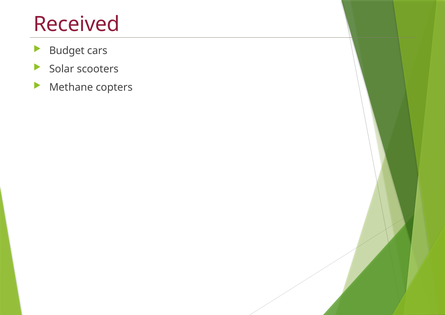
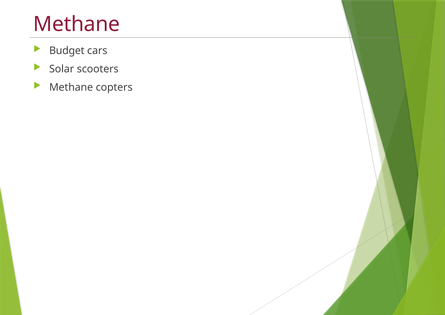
Received: Received -> Methane (77, 24)
